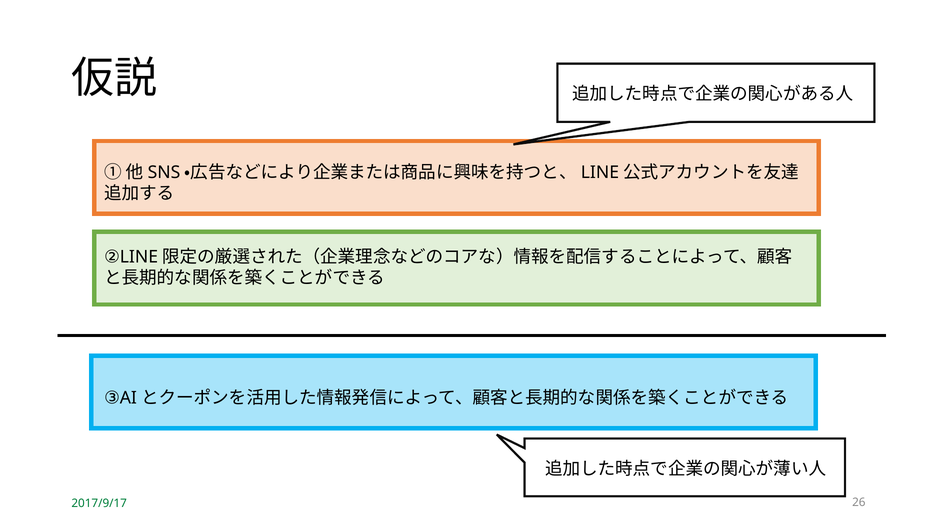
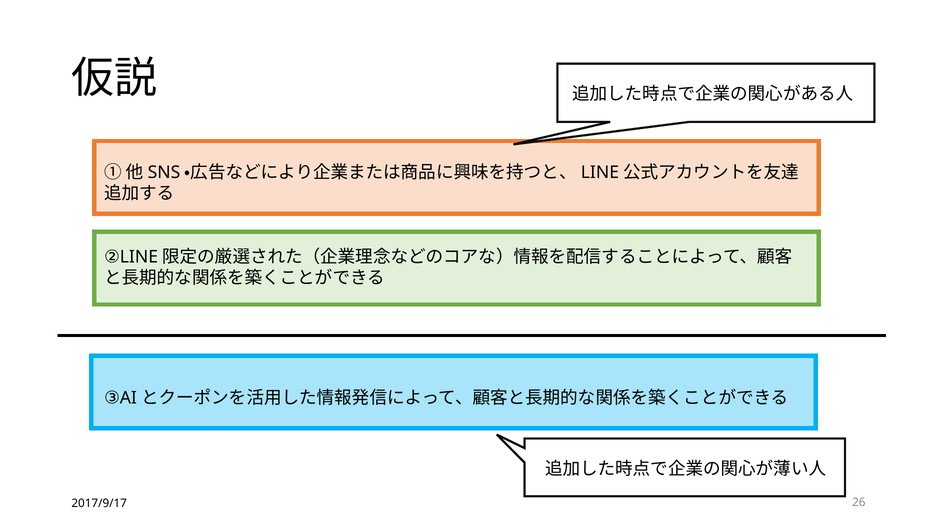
2017/9/17 colour: green -> black (99, 503)
